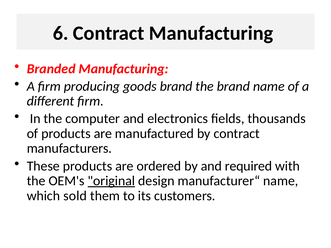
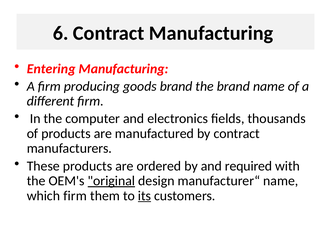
Branded: Branded -> Entering (51, 69)
which sold: sold -> firm (75, 196)
its underline: none -> present (144, 196)
